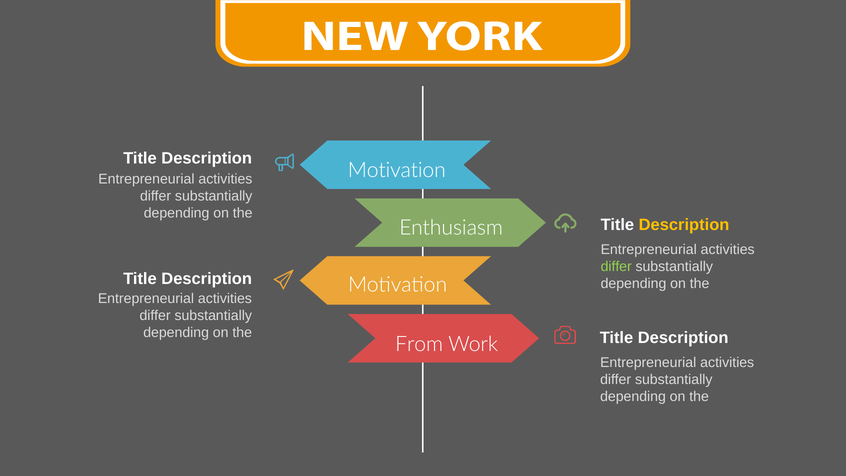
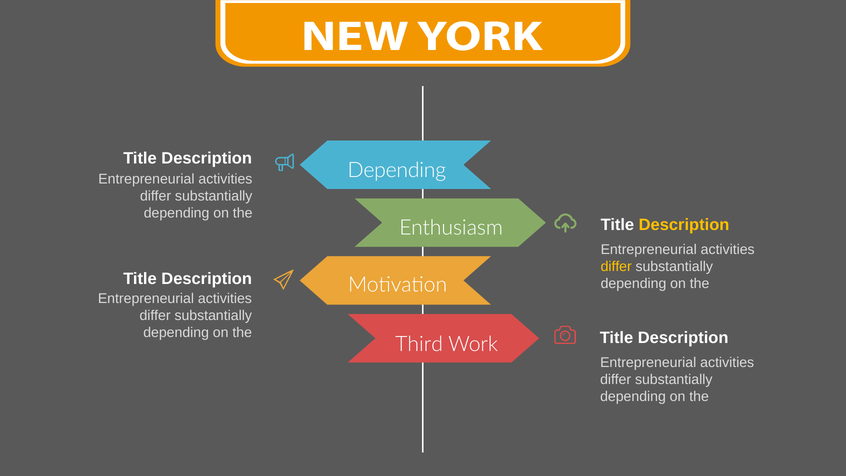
Motivation: Motivation -> Depending (397, 170)
differ colour: light green -> yellow (616, 267)
From: From -> Third (419, 344)
